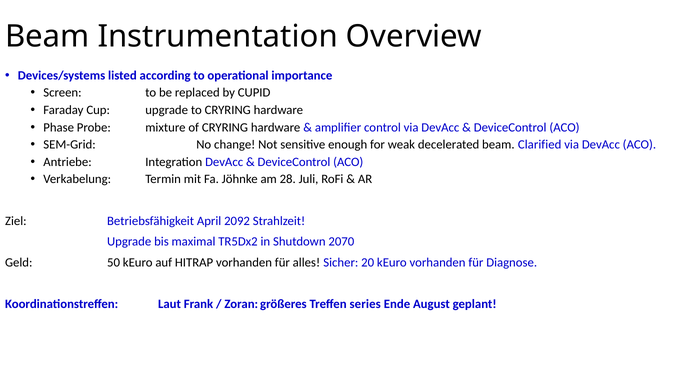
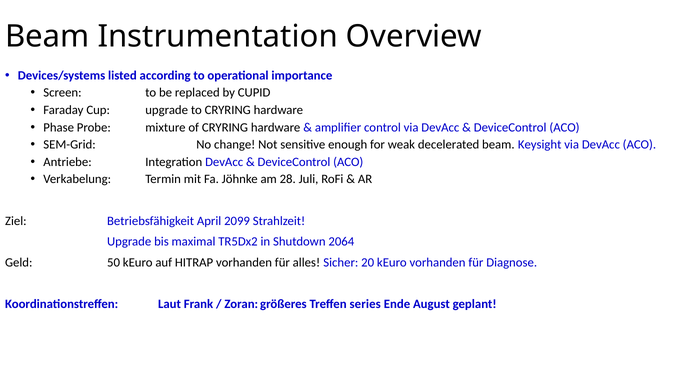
Clarified: Clarified -> Keysight (540, 145)
2092: 2092 -> 2099 (237, 221)
2070: 2070 -> 2064 (341, 242)
